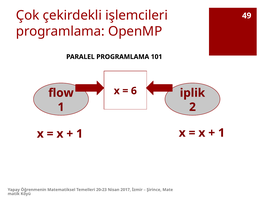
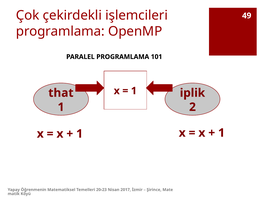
6: 6 -> 1 (134, 91)
flow: flow -> that (61, 93)
